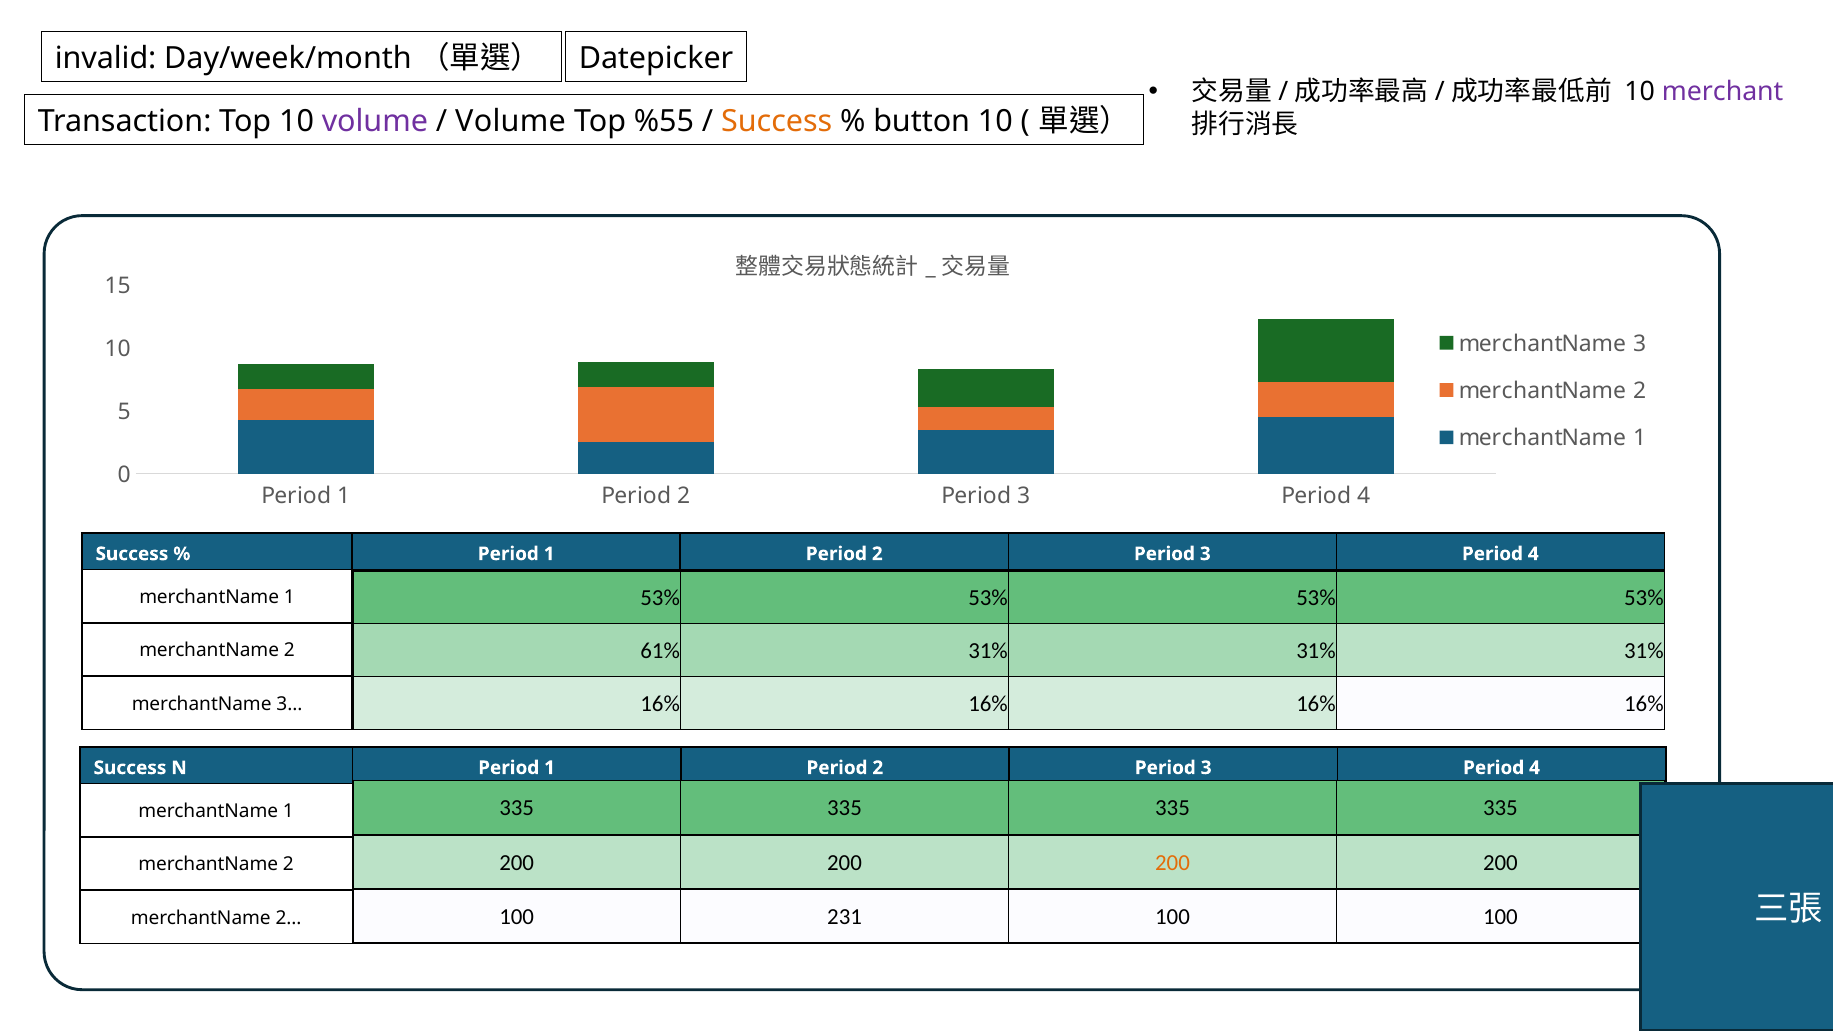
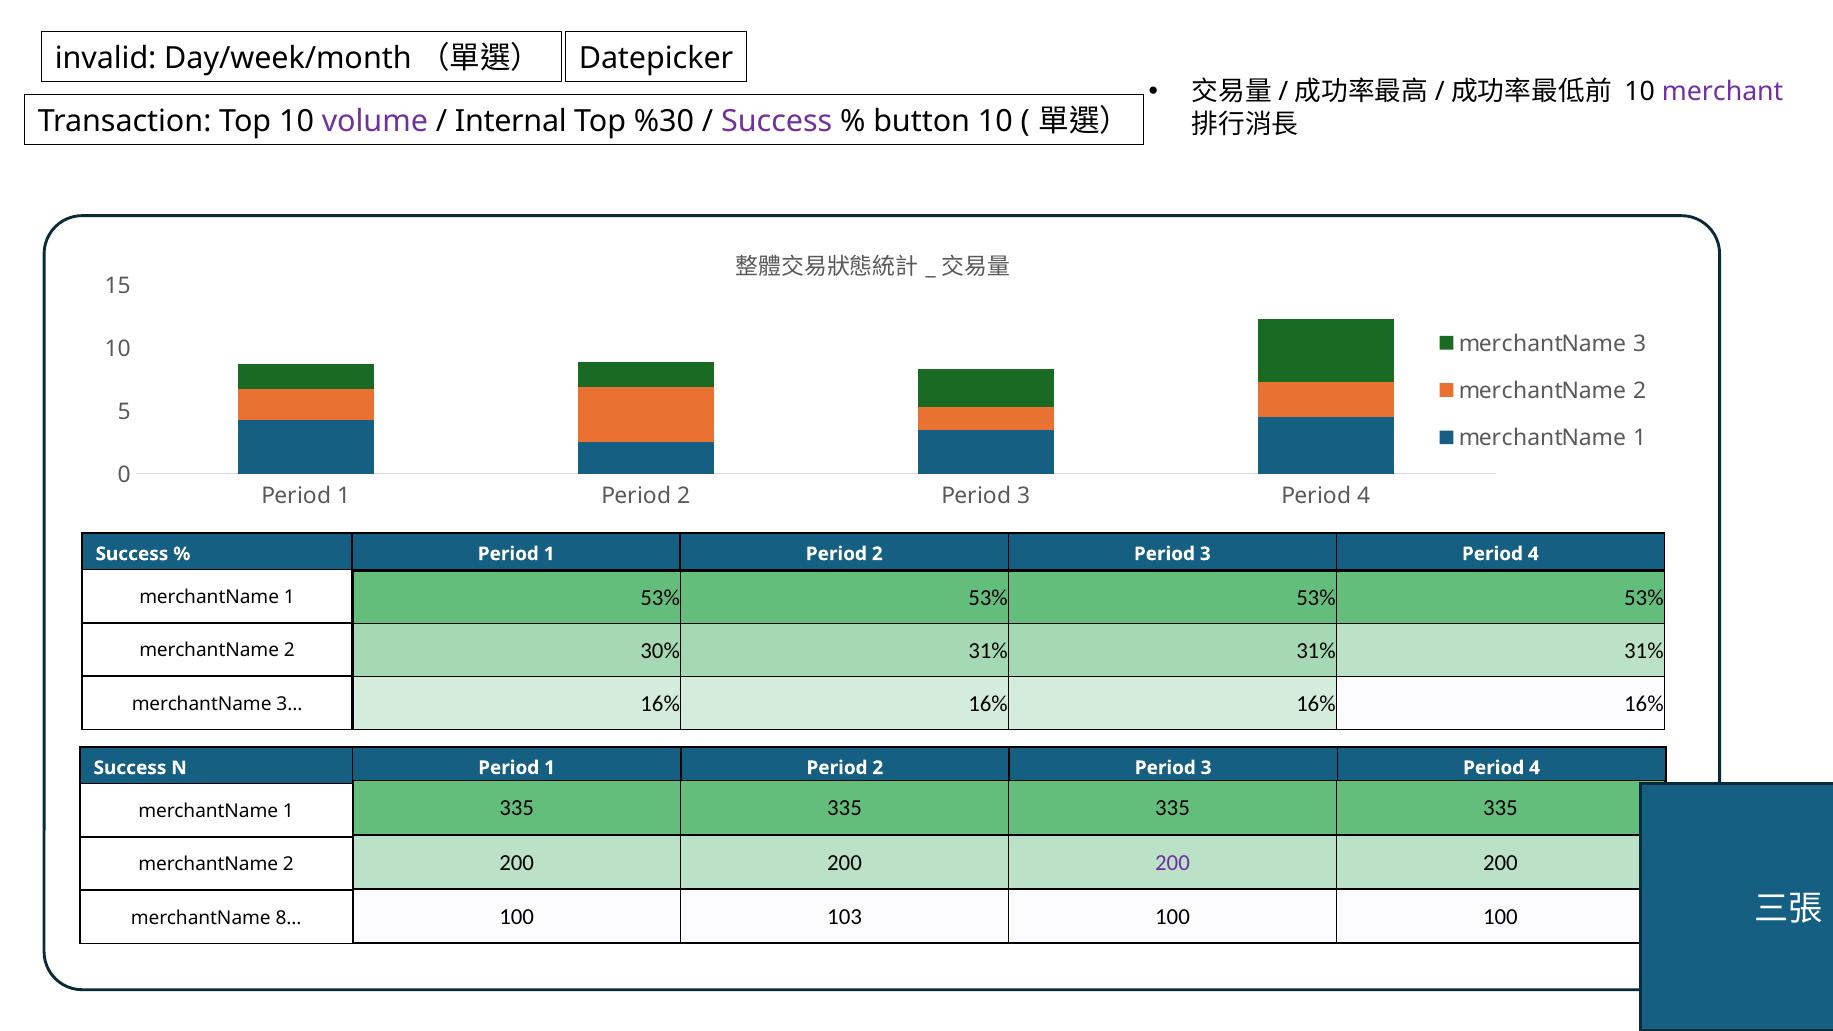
Volume: Volume -> Internal (511, 122)
%55: %55 -> %30 (664, 122)
Success colour: orange -> purple (777, 122)
61%: 61% -> 30% (660, 651)
200 colour: orange -> purple (1173, 863)
231: 231 -> 103 (845, 917)
2…: 2… -> 8… (289, 918)
